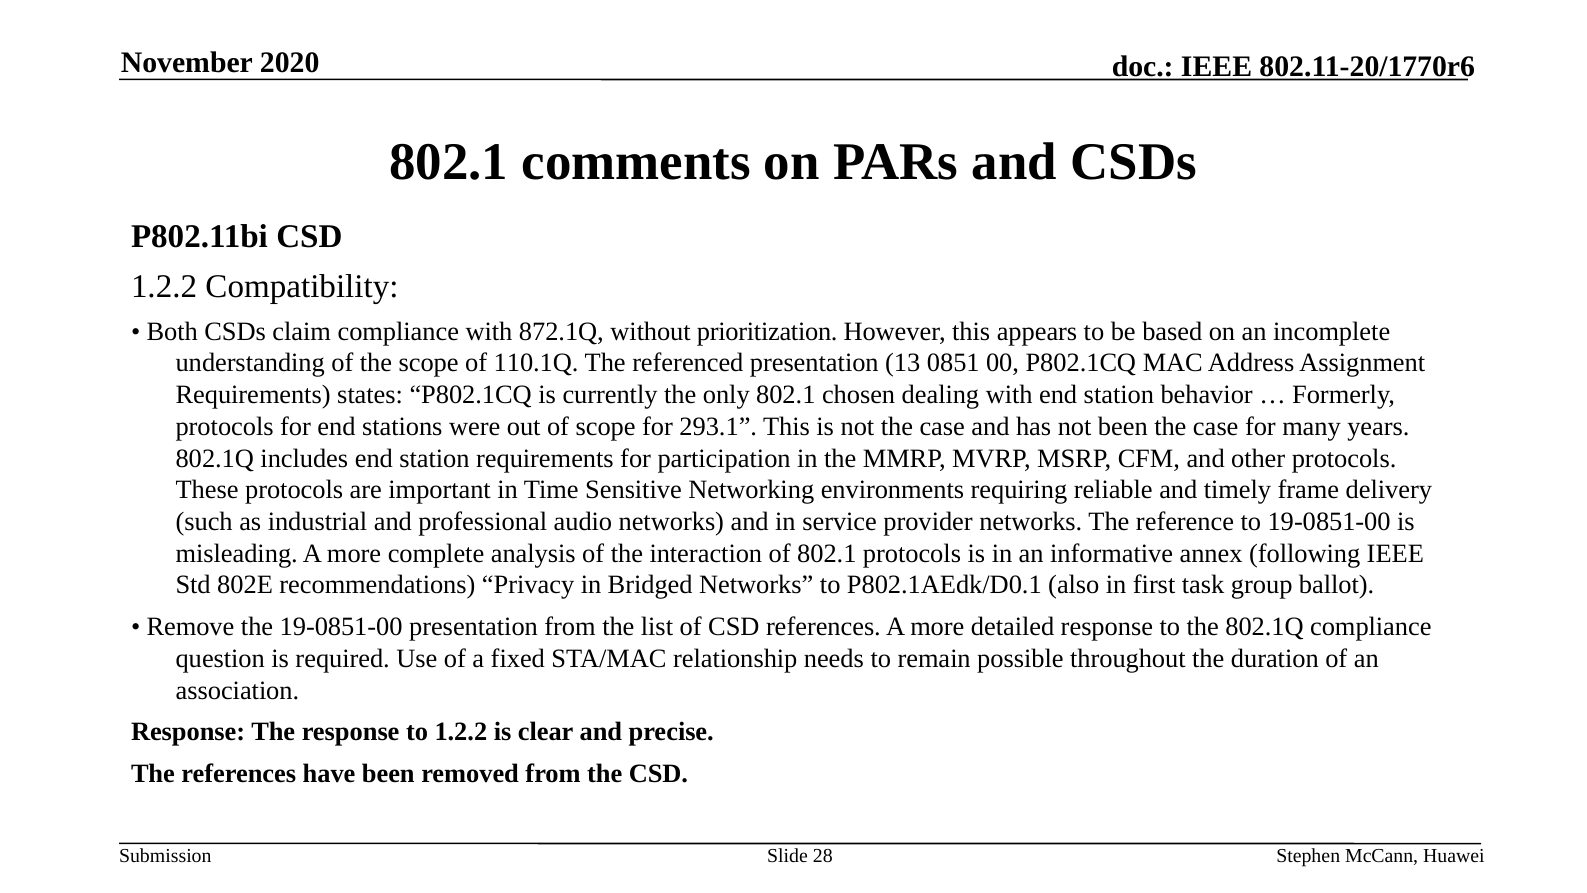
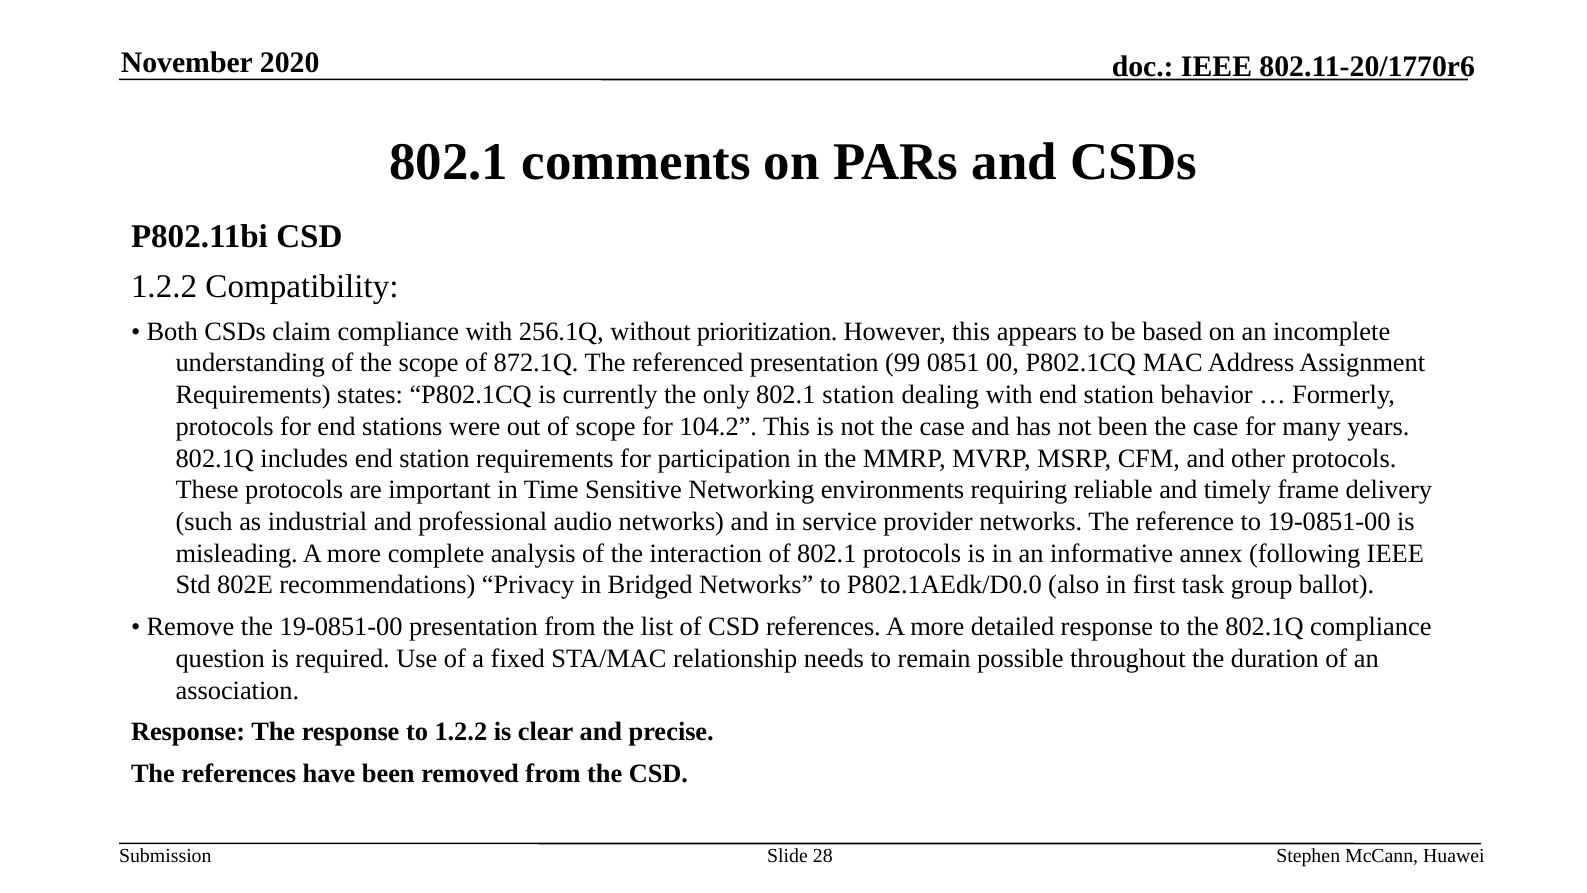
872.1Q: 872.1Q -> 256.1Q (561, 331)
110.1Q: 110.1Q -> 872.1Q (536, 363)
13: 13 -> 99 (903, 363)
802.1 chosen: chosen -> station (858, 395)
293.1: 293.1 -> 104.2 (718, 426)
P802.1AEdk/D0.1: P802.1AEdk/D0.1 -> P802.1AEdk/D0.0 (944, 585)
